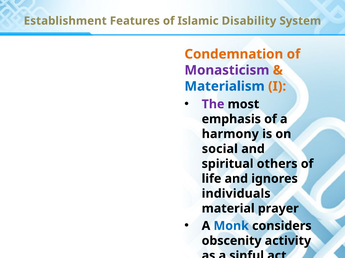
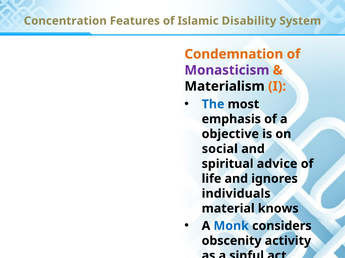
Establishment: Establishment -> Concentration (65, 21)
Materialism colour: blue -> black (225, 87)
The colour: purple -> blue (213, 104)
harmony: harmony -> objective (230, 134)
others: others -> advice (277, 164)
prayer: prayer -> knows (278, 209)
